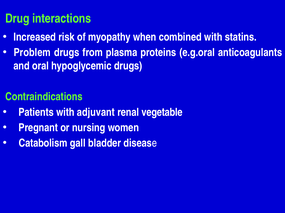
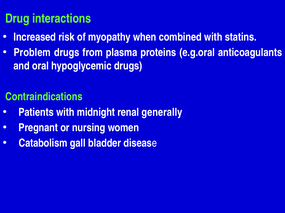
adjuvant: adjuvant -> midnight (96, 113)
vegetable: vegetable -> generally (162, 113)
